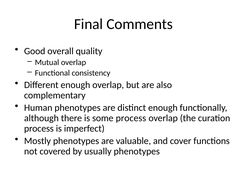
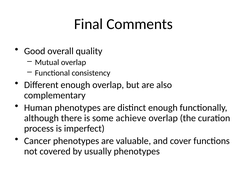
some process: process -> achieve (131, 118)
Mostly: Mostly -> Cancer (37, 140)
